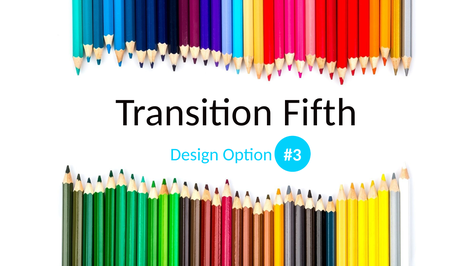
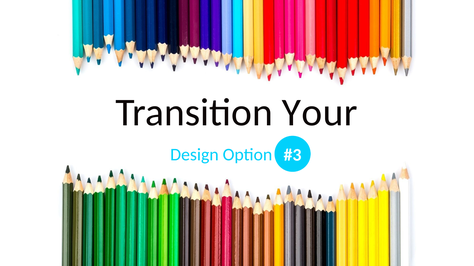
Fifth: Fifth -> Your (320, 113)
